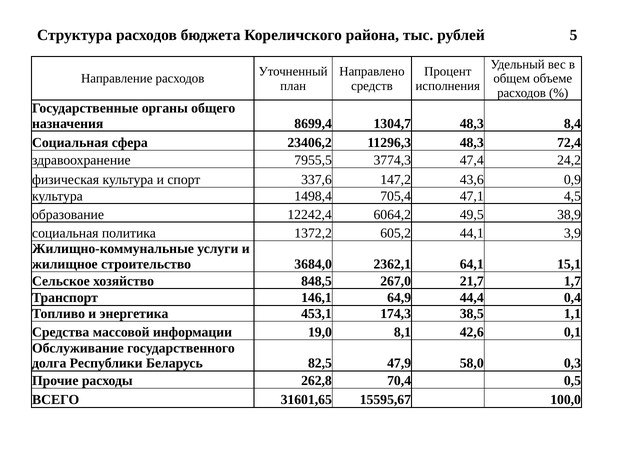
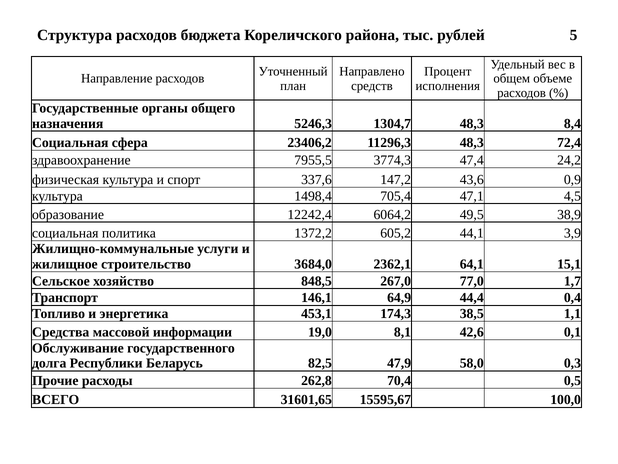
8699,4: 8699,4 -> 5246,3 (313, 123)
21,7: 21,7 -> 77,0 (472, 281)
